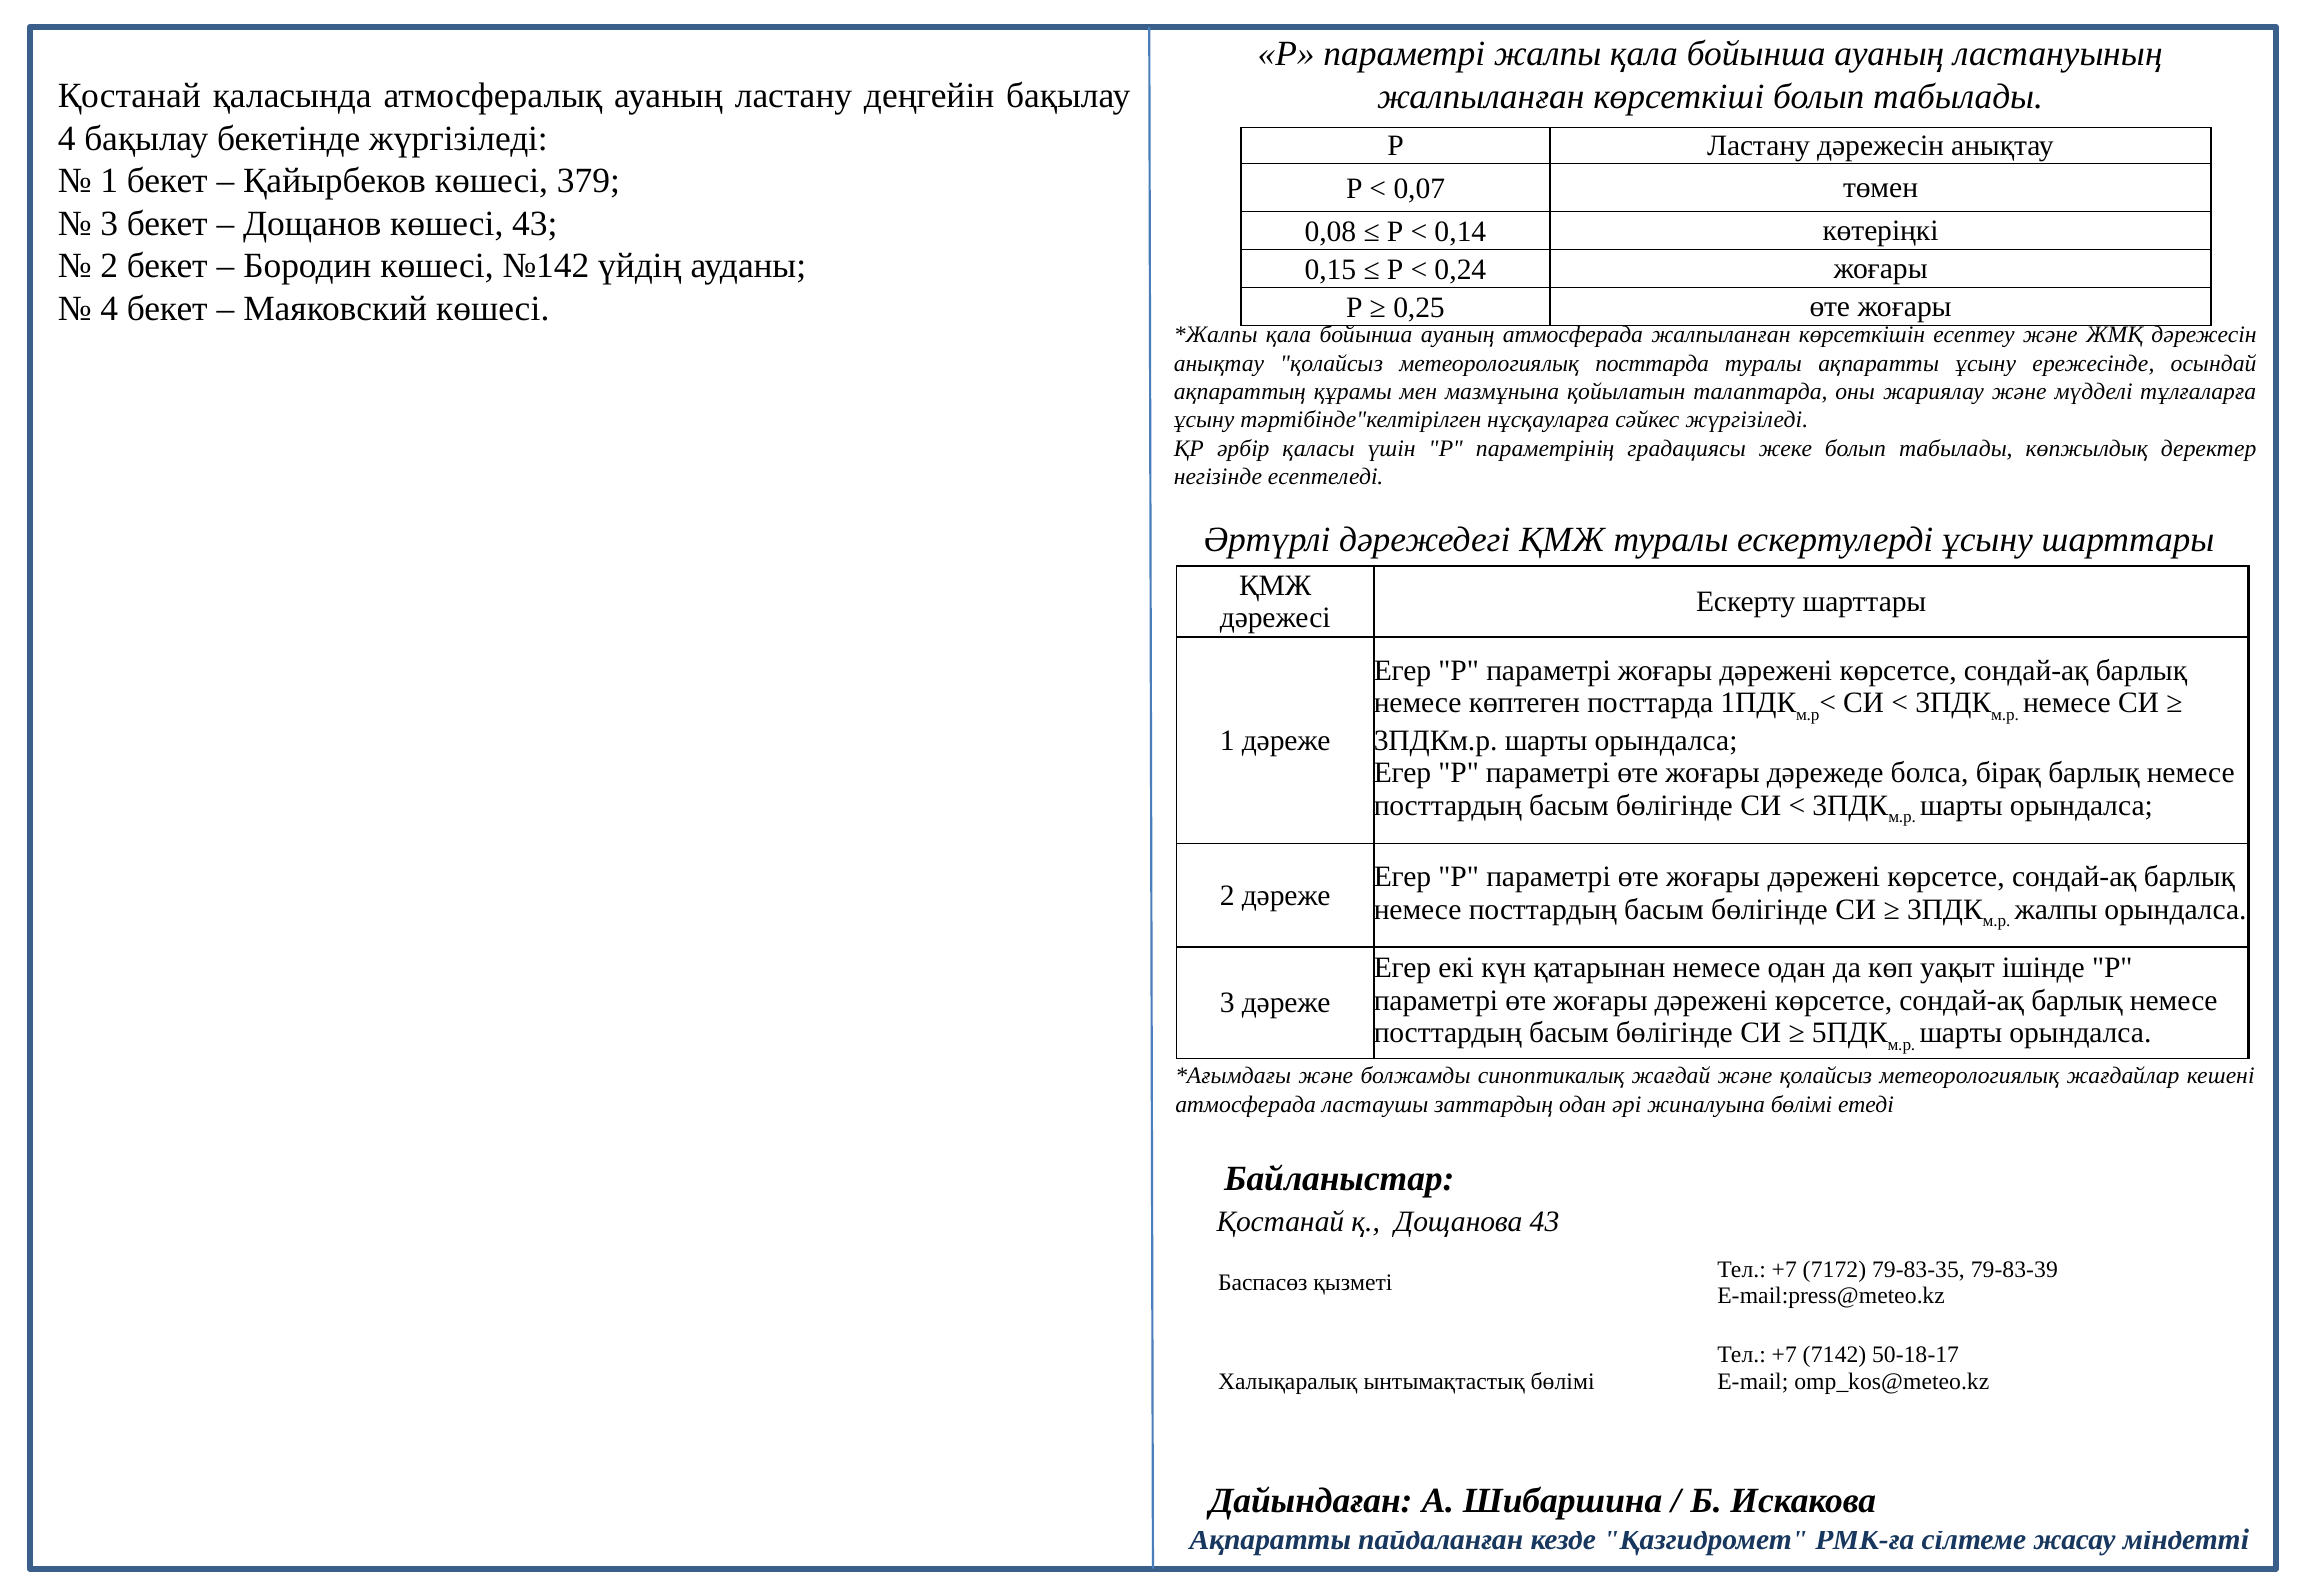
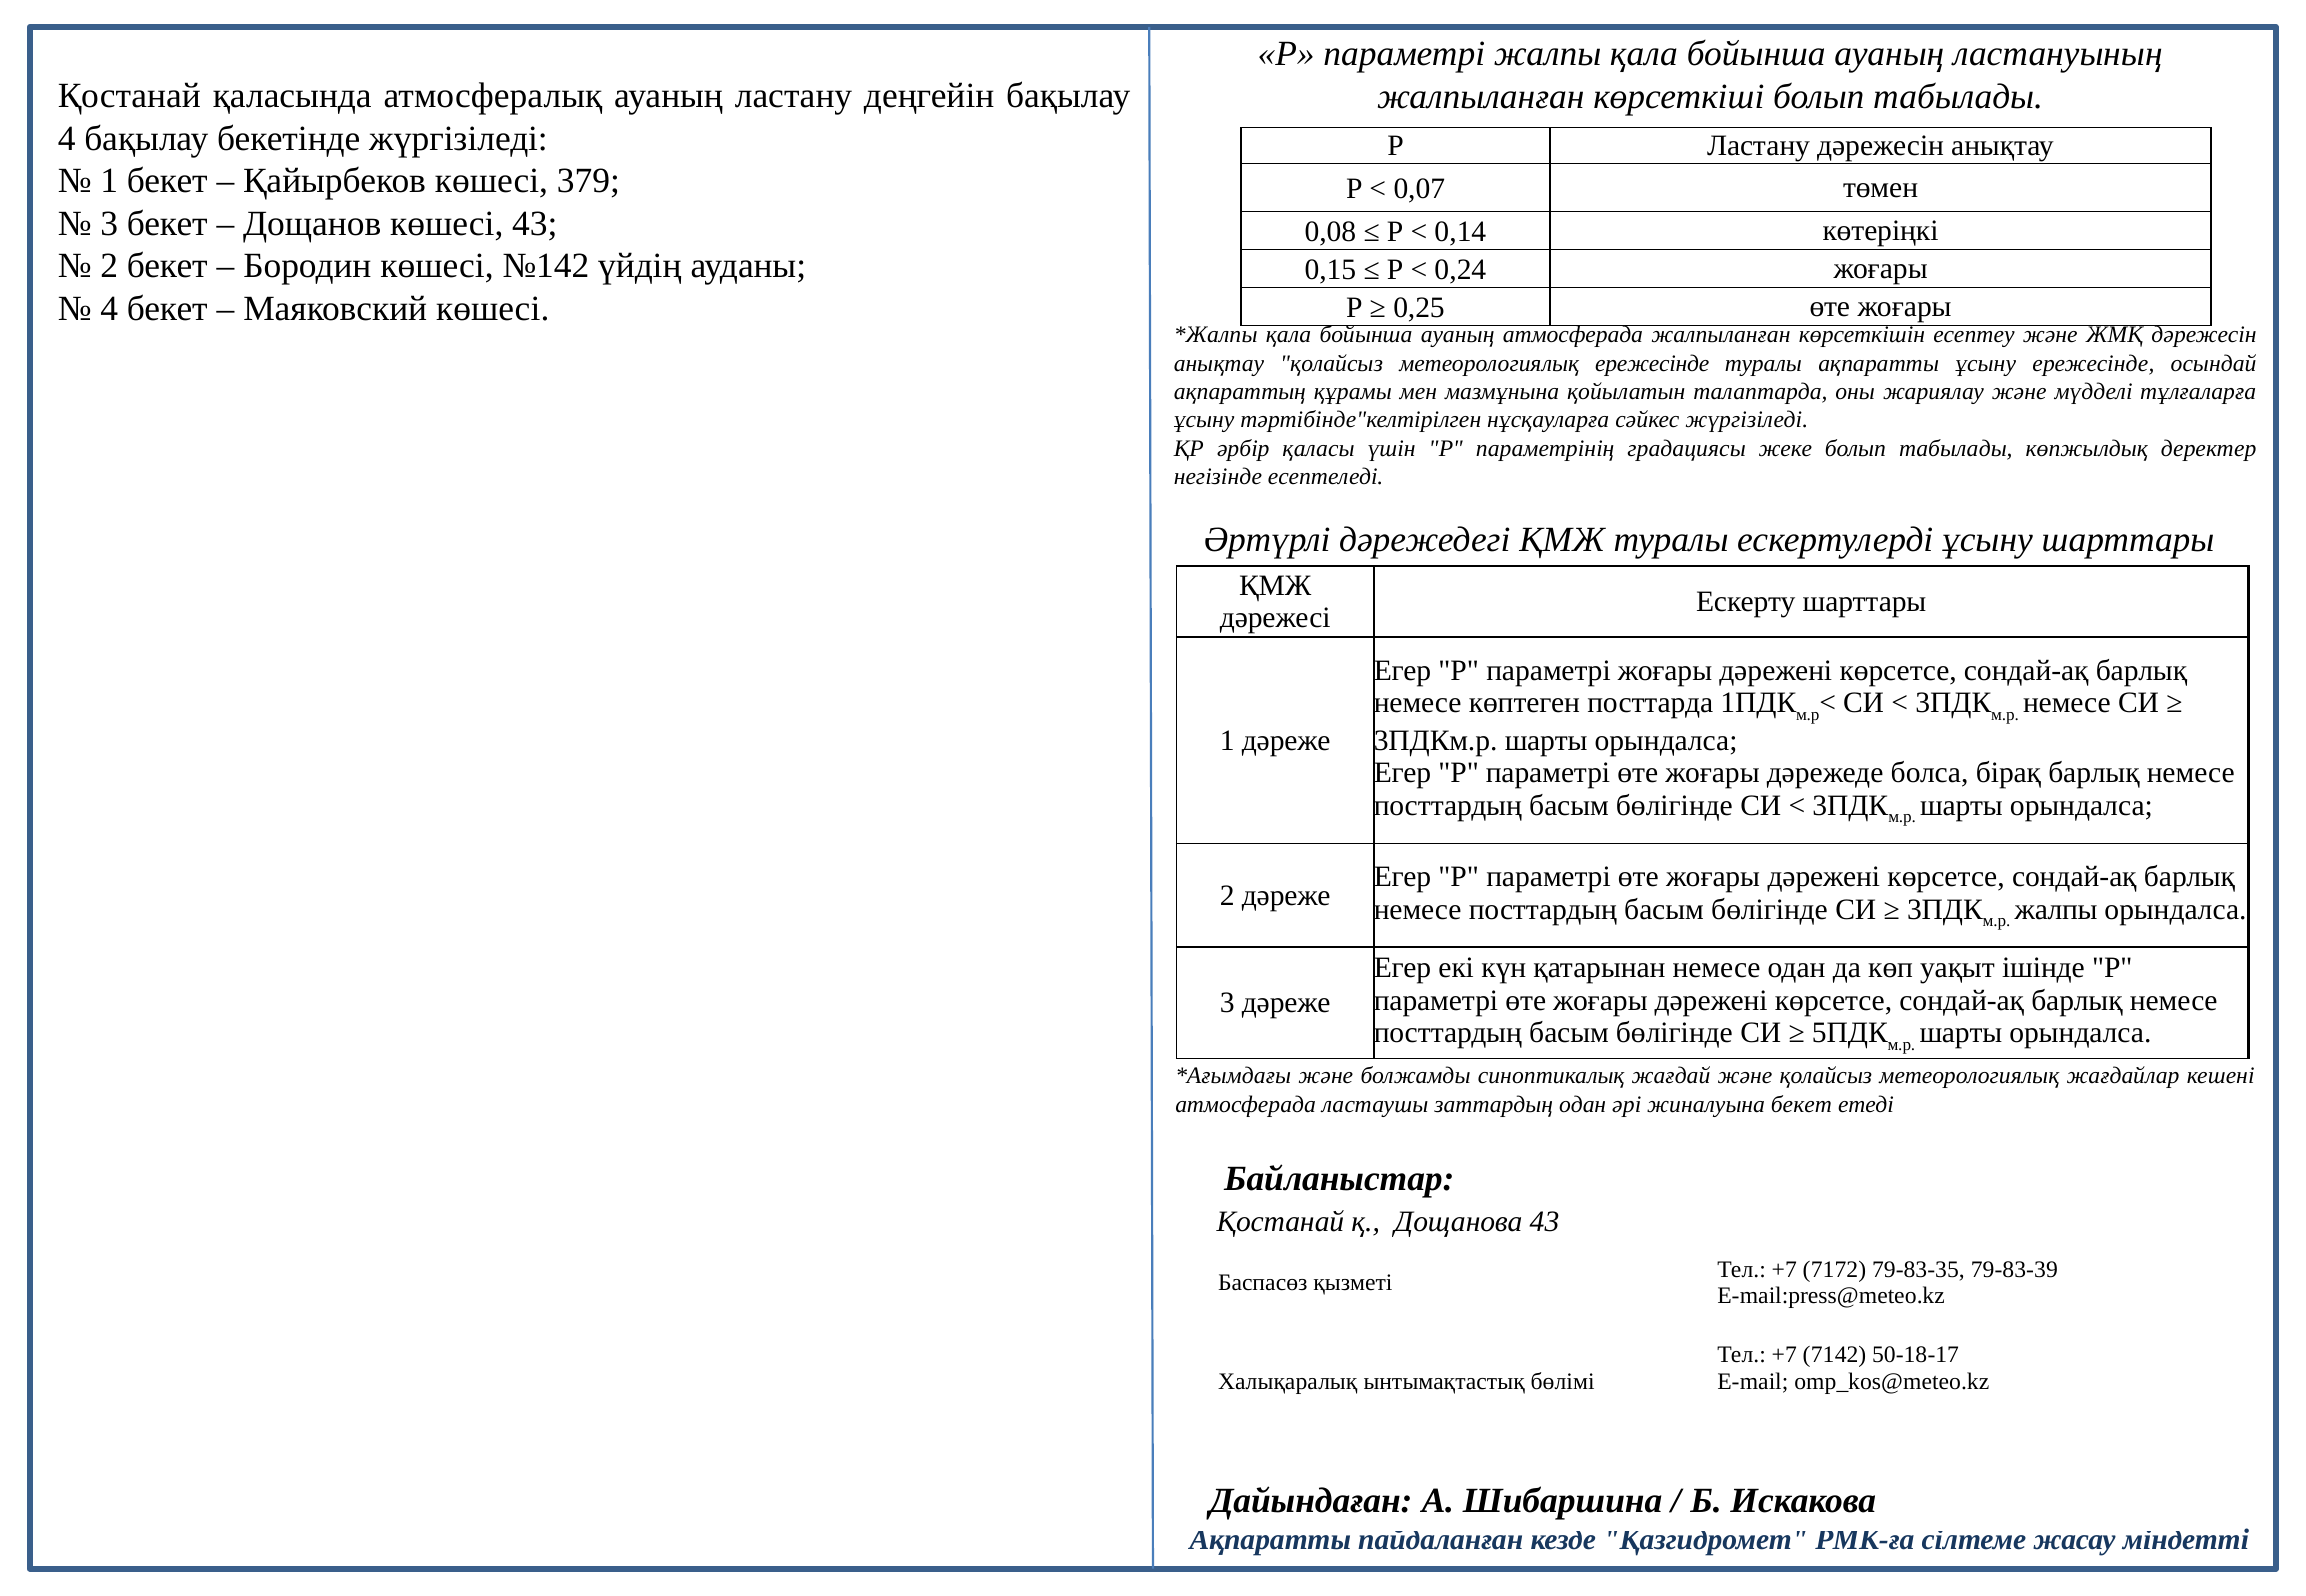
метеорологиялық посттарда: посттарда -> ережесінде (1652, 364)
жиналуына бөлімі: бөлімі -> бекет (1801, 1105)
